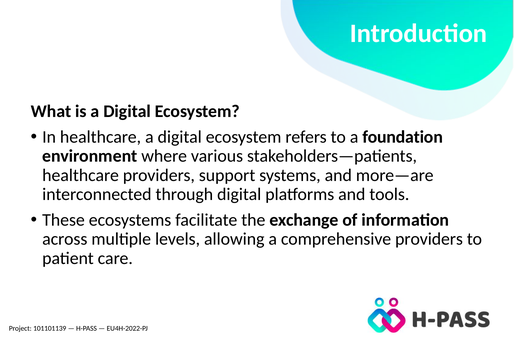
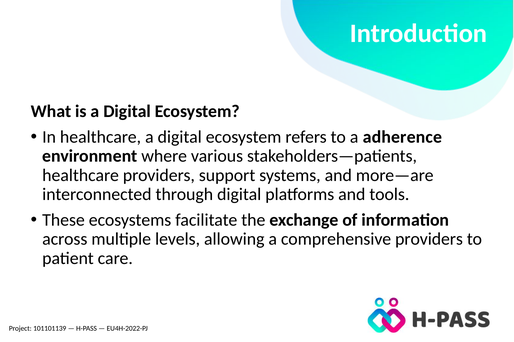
foundation: foundation -> adherence (402, 137)
